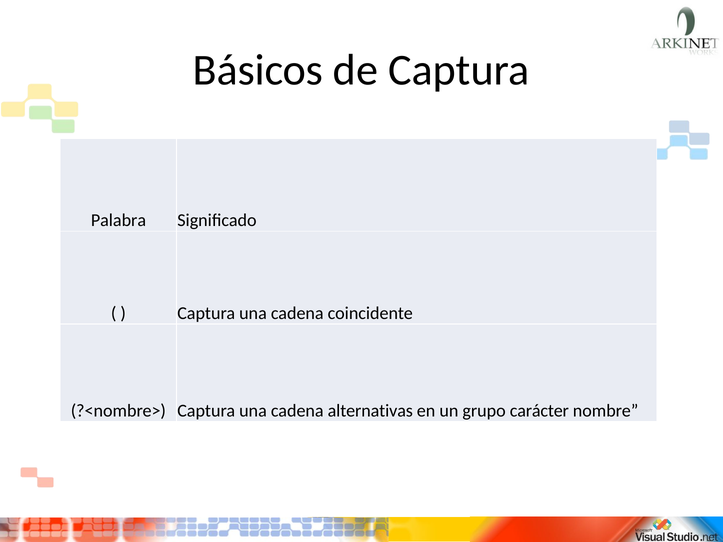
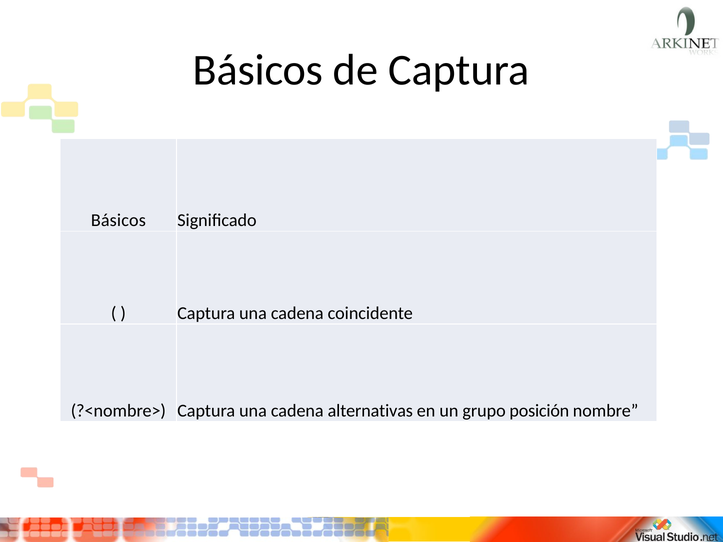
Palabra: Palabra -> Básicos (118, 221)
carácter: carácter -> posición (539, 411)
